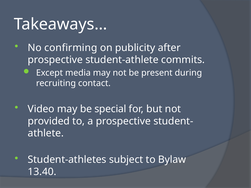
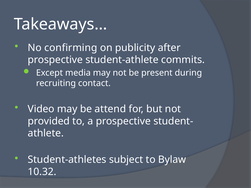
special: special -> attend (110, 109)
13.40: 13.40 -> 10.32 (42, 172)
